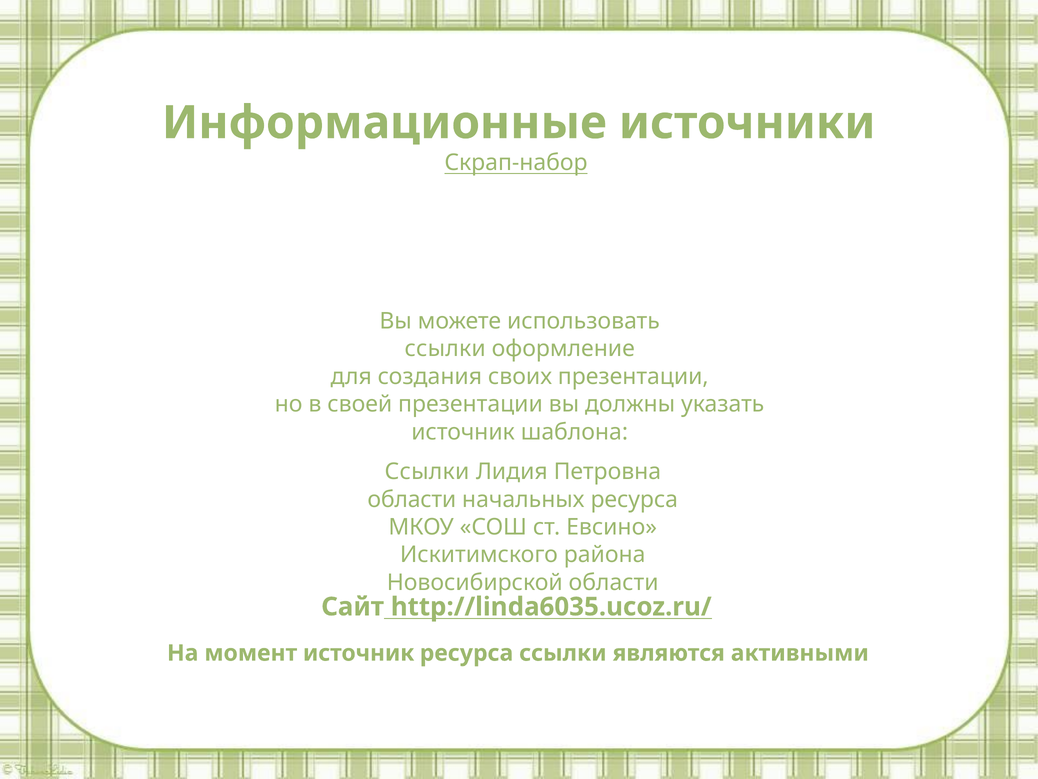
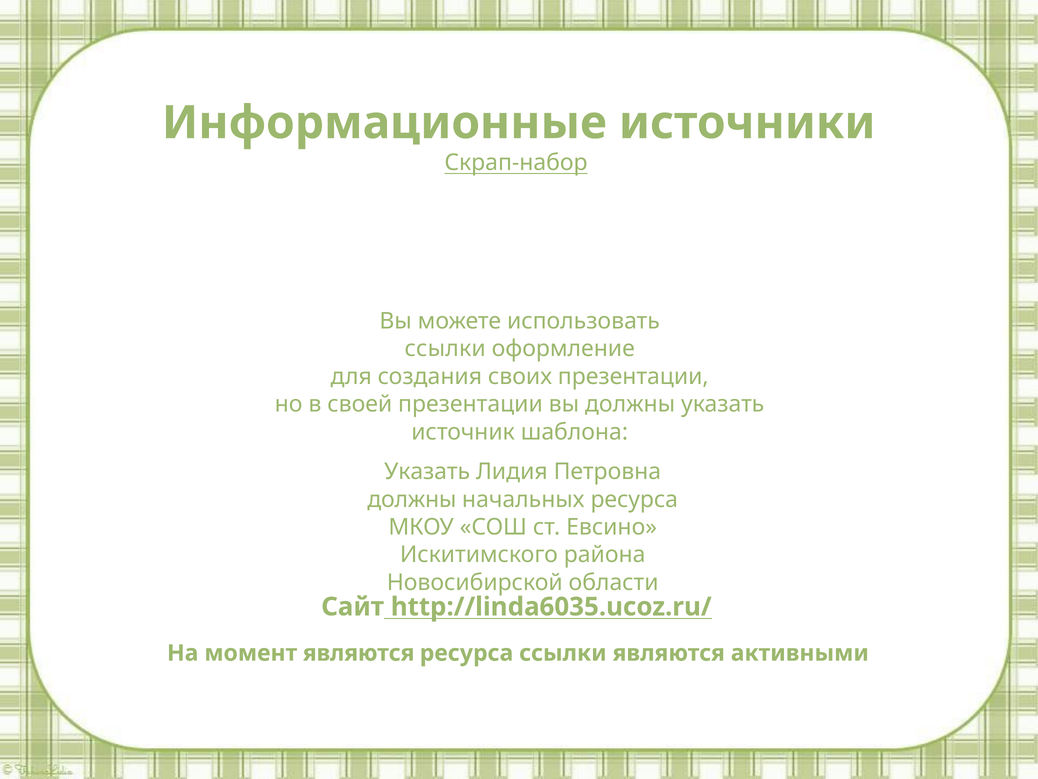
Ссылки: Ссылки -> Указать (427, 471)
области: области -> должны (412, 499)
момент источник: источник -> являются (359, 653)
